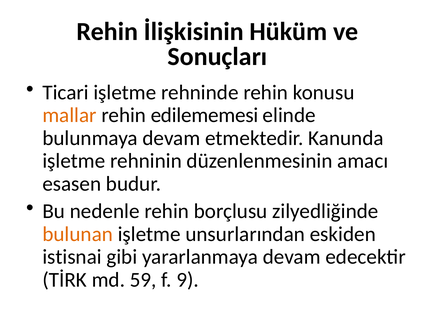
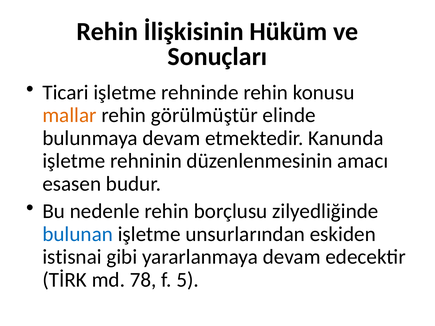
edilememesi: edilememesi -> görülmüştür (204, 115)
bulunan colour: orange -> blue (78, 234)
59: 59 -> 78 (143, 280)
9: 9 -> 5 (188, 280)
